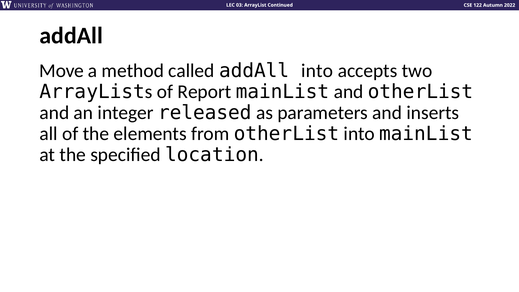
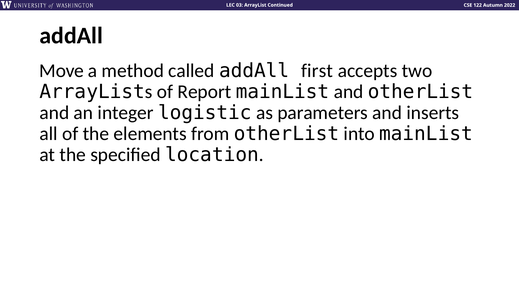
addAll into: into -> first (317, 71)
released: released -> logistic (205, 113)
